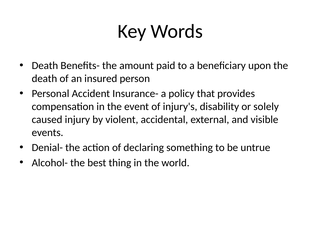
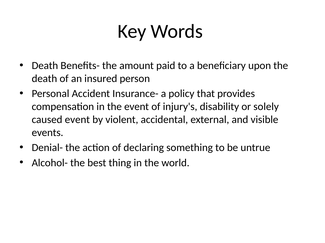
caused injury: injury -> event (77, 120)
